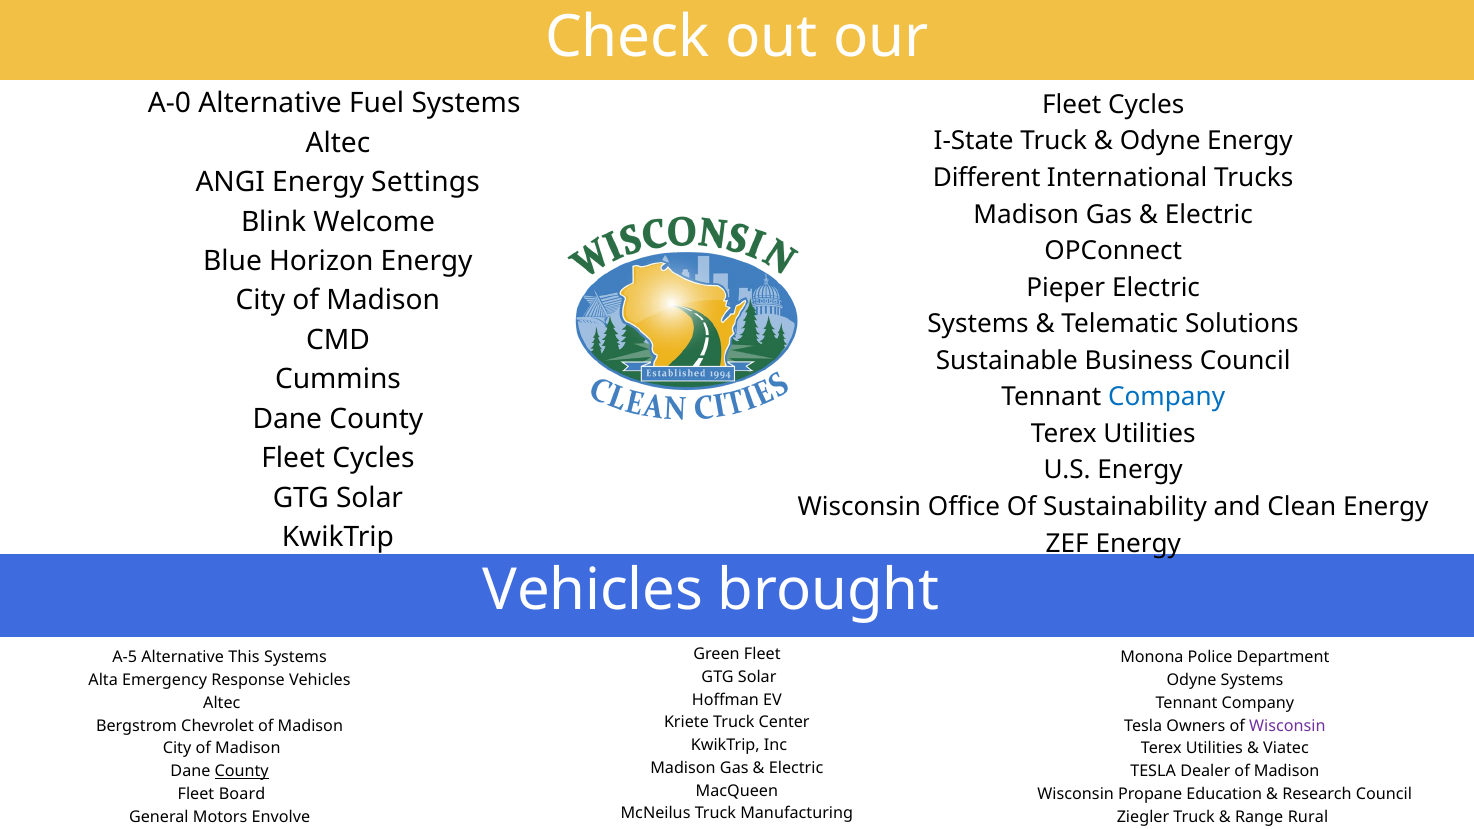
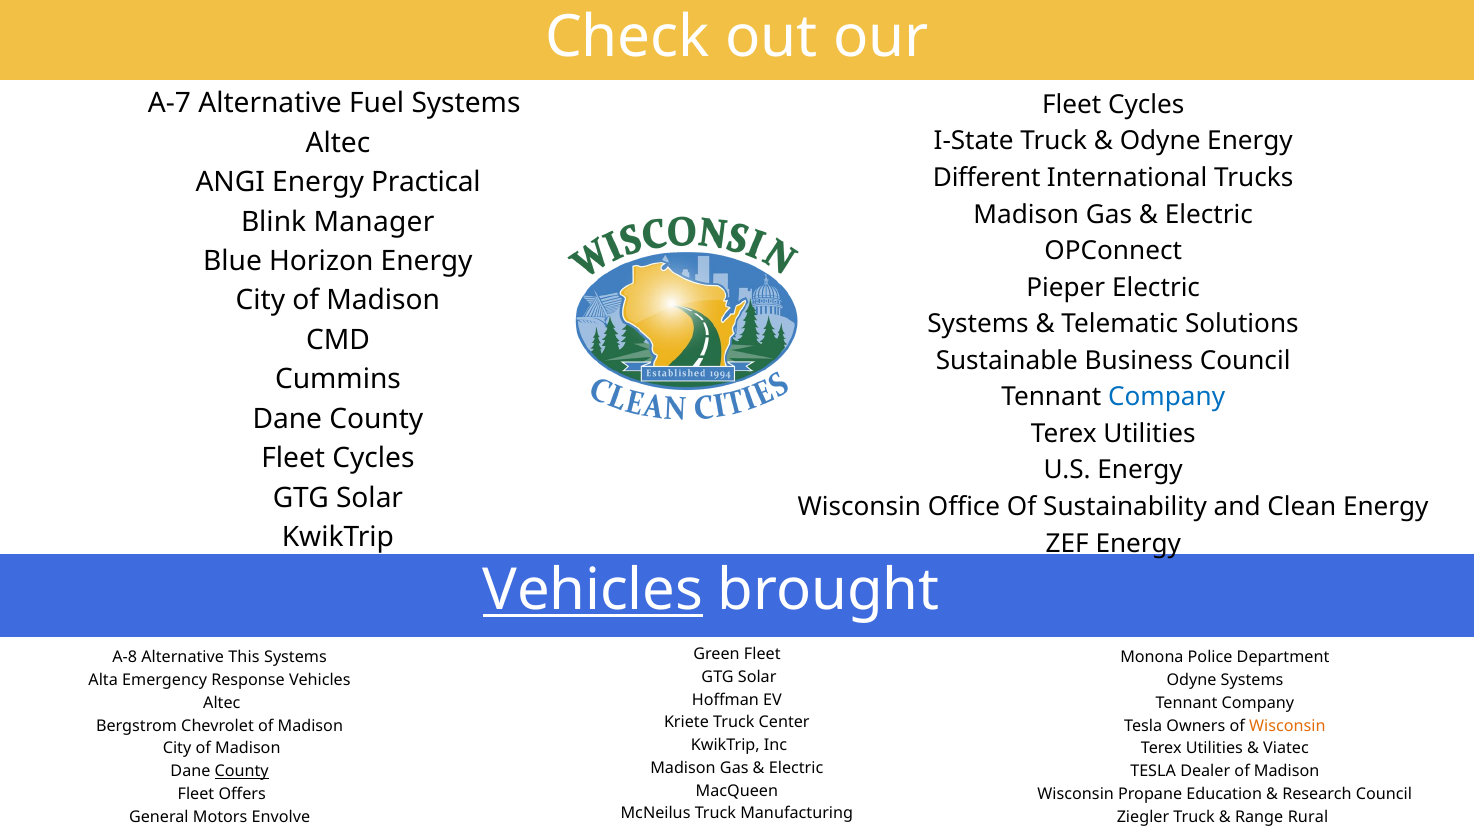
A-0: A-0 -> A-7 (170, 104)
Settings: Settings -> Practical (426, 182)
Welcome: Welcome -> Manager (374, 222)
Vehicles underline: none -> present (593, 591)
A-5: A-5 -> A-8 (125, 658)
Wisconsin colour: purple -> orange (1287, 726)
Board: Board -> Offers (242, 794)
